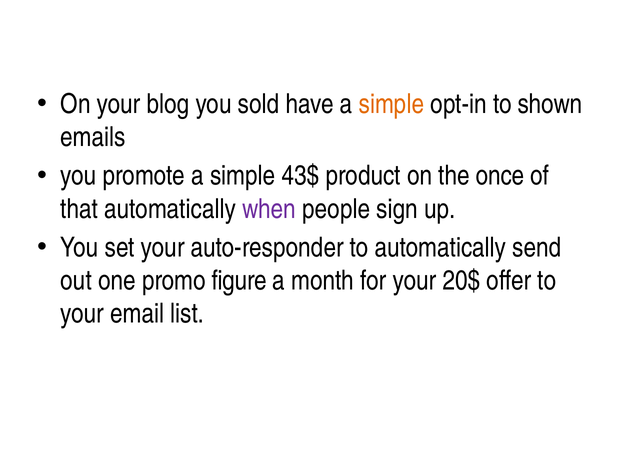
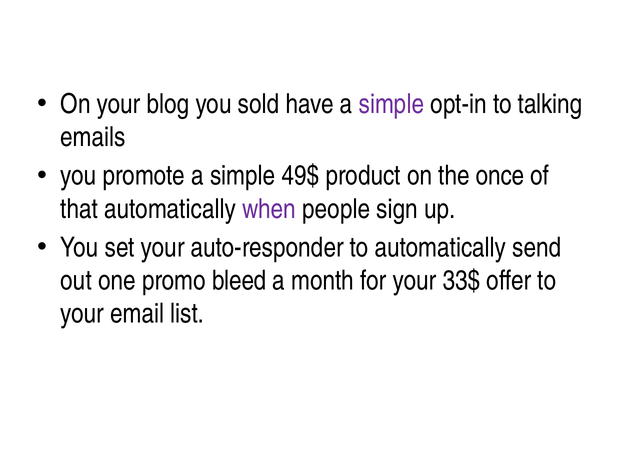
simple colour: orange -> purple (391, 104)
shown: shown -> talking (550, 104)
43$: 43$ -> 49$ (301, 176)
figure: figure -> bleed (239, 281)
20$: 20$ -> 33$ (461, 281)
